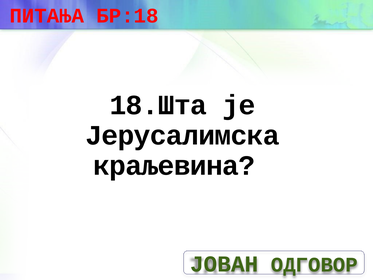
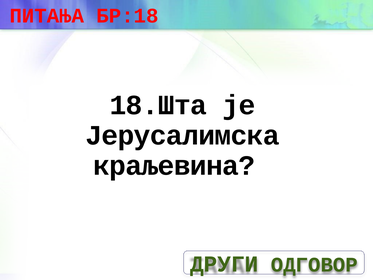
ЈОВАН: ЈОВАН -> ДРУГИ (224, 264)
